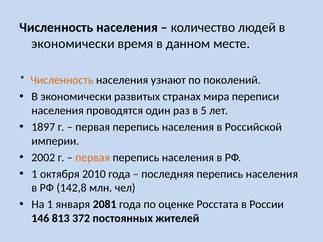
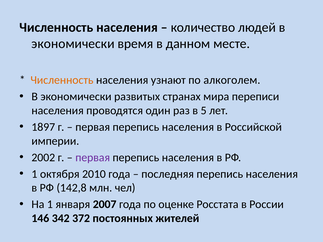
поколений: поколений -> алкоголем (232, 80)
первая colour: orange -> purple (93, 158)
2081: 2081 -> 2007 (105, 205)
813: 813 -> 342 (61, 219)
